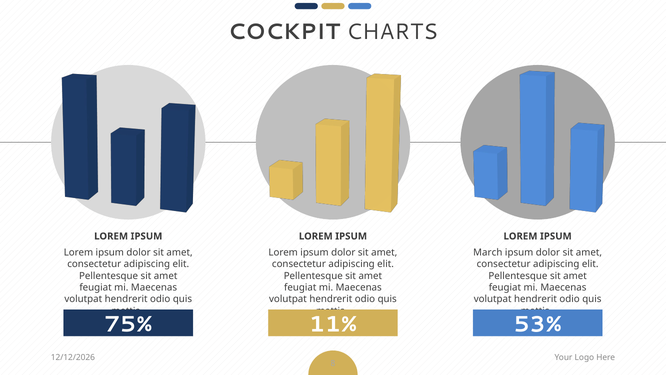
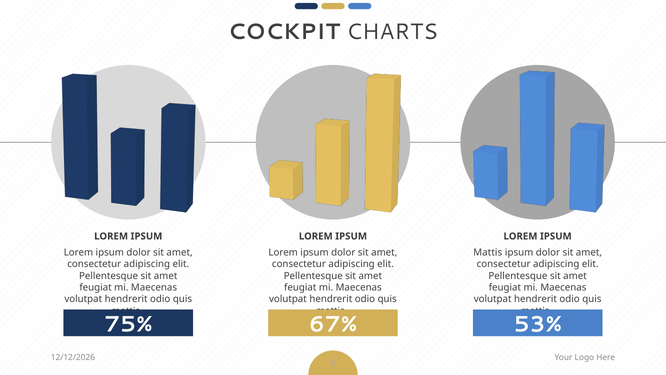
March: March -> Mattis (488, 252)
11%: 11% -> 67% (333, 324)
